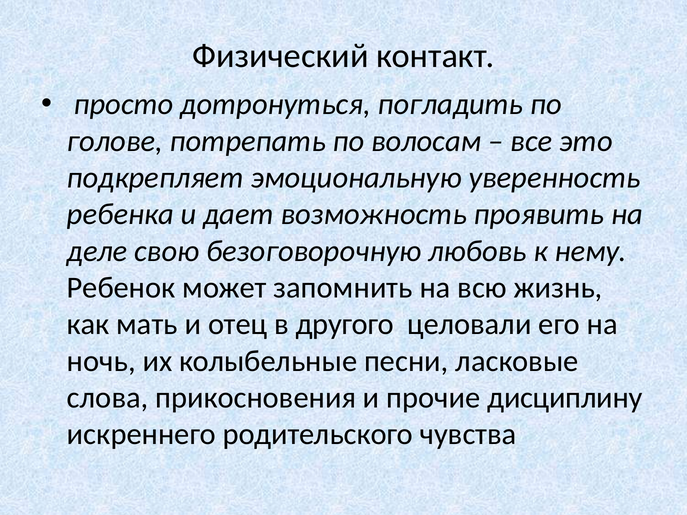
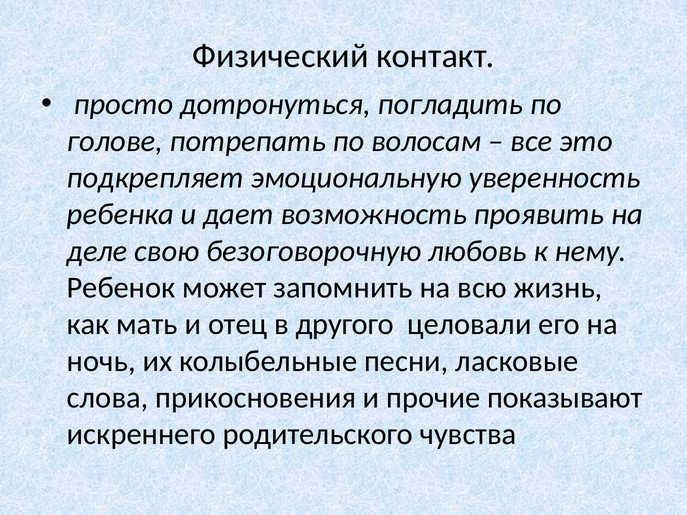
дисциплину: дисциплину -> показывают (565, 398)
